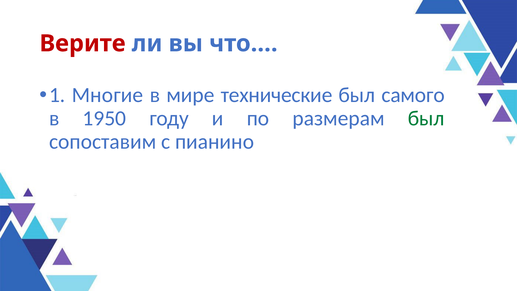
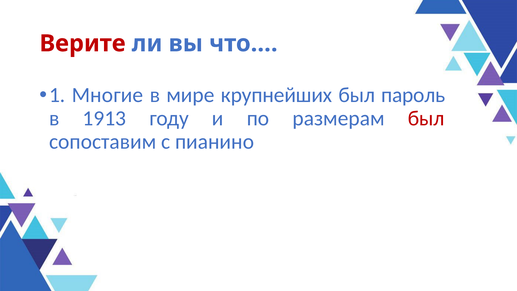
технические: технические -> крупнейших (277, 95)
самого: самого -> пароль (413, 95)
1950: 1950 -> 1913 (104, 118)
был colour: green -> red (426, 118)
